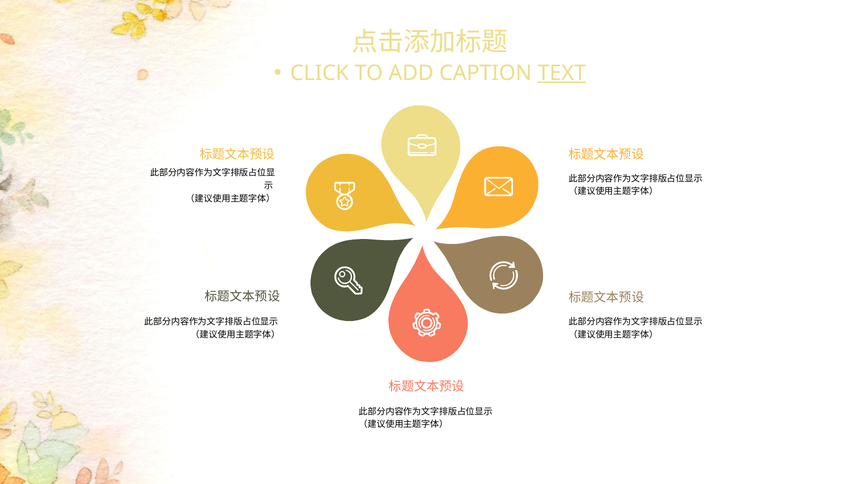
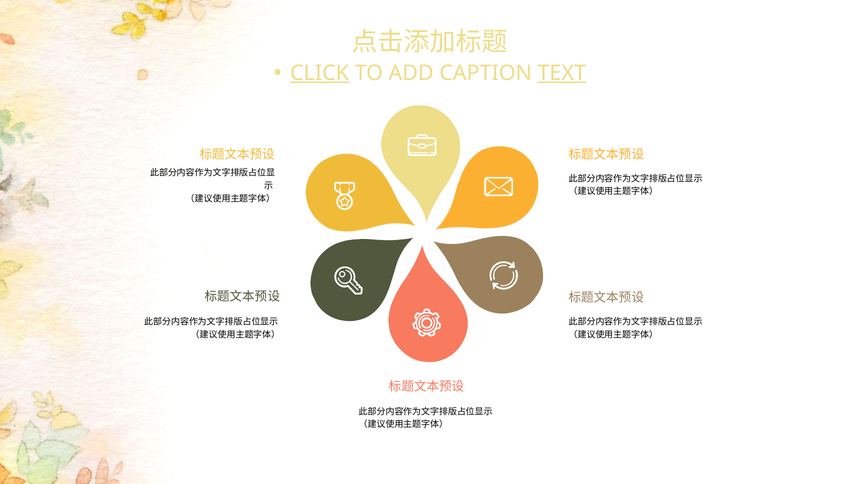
CLICK underline: none -> present (320, 73)
